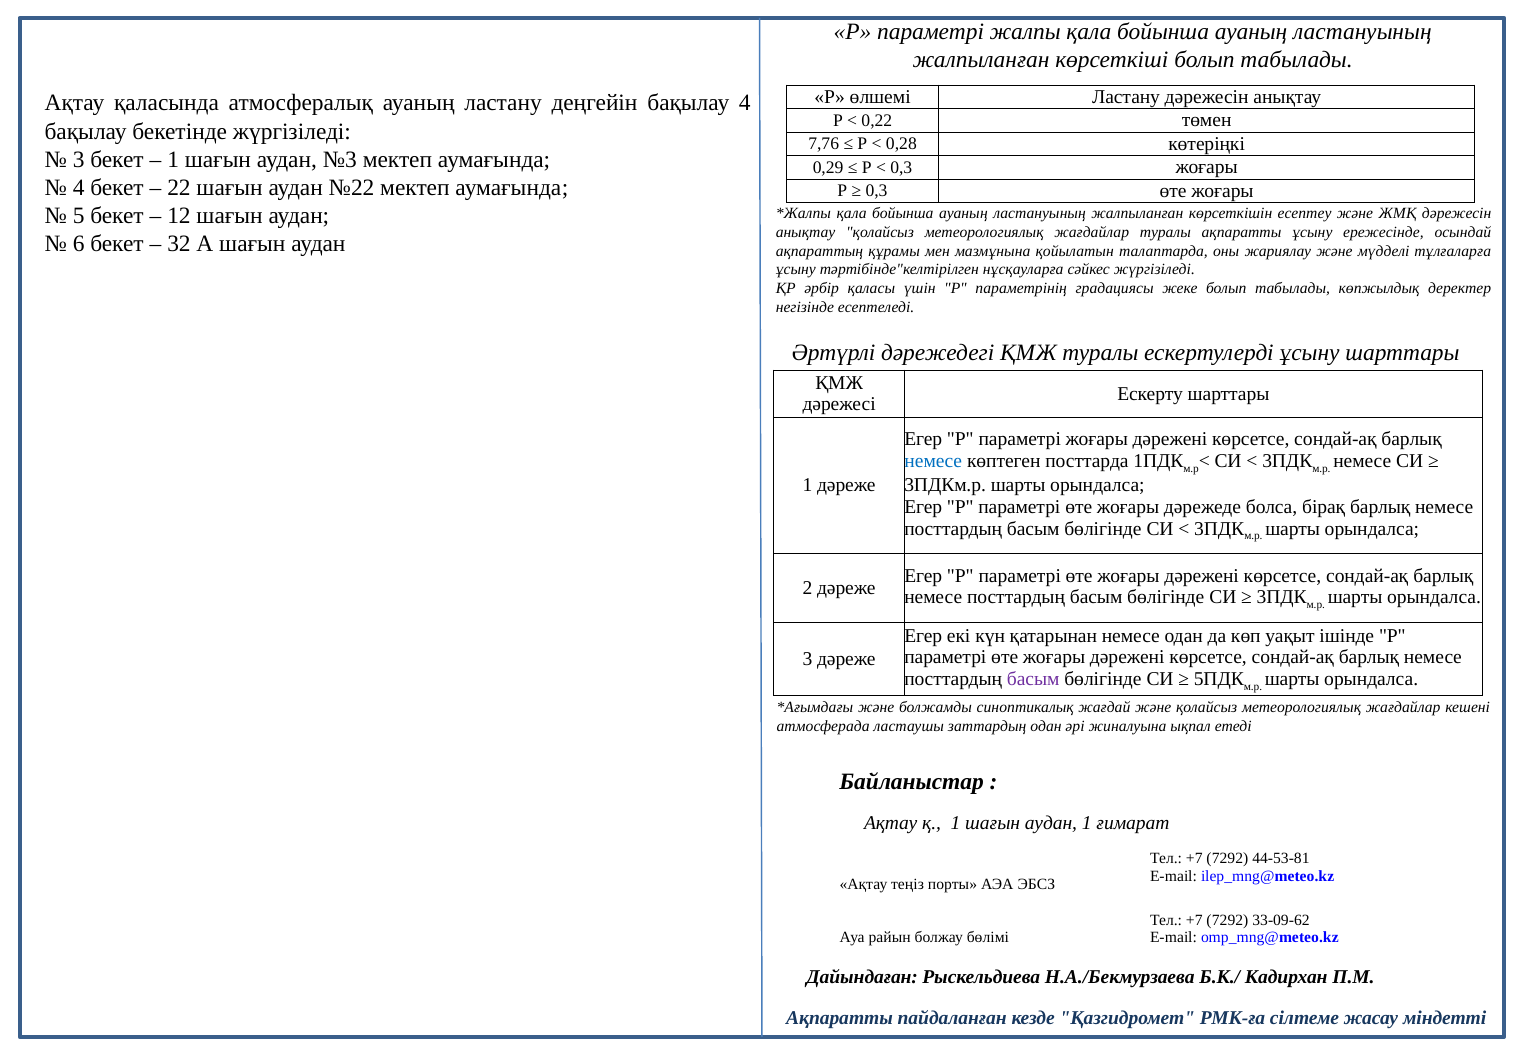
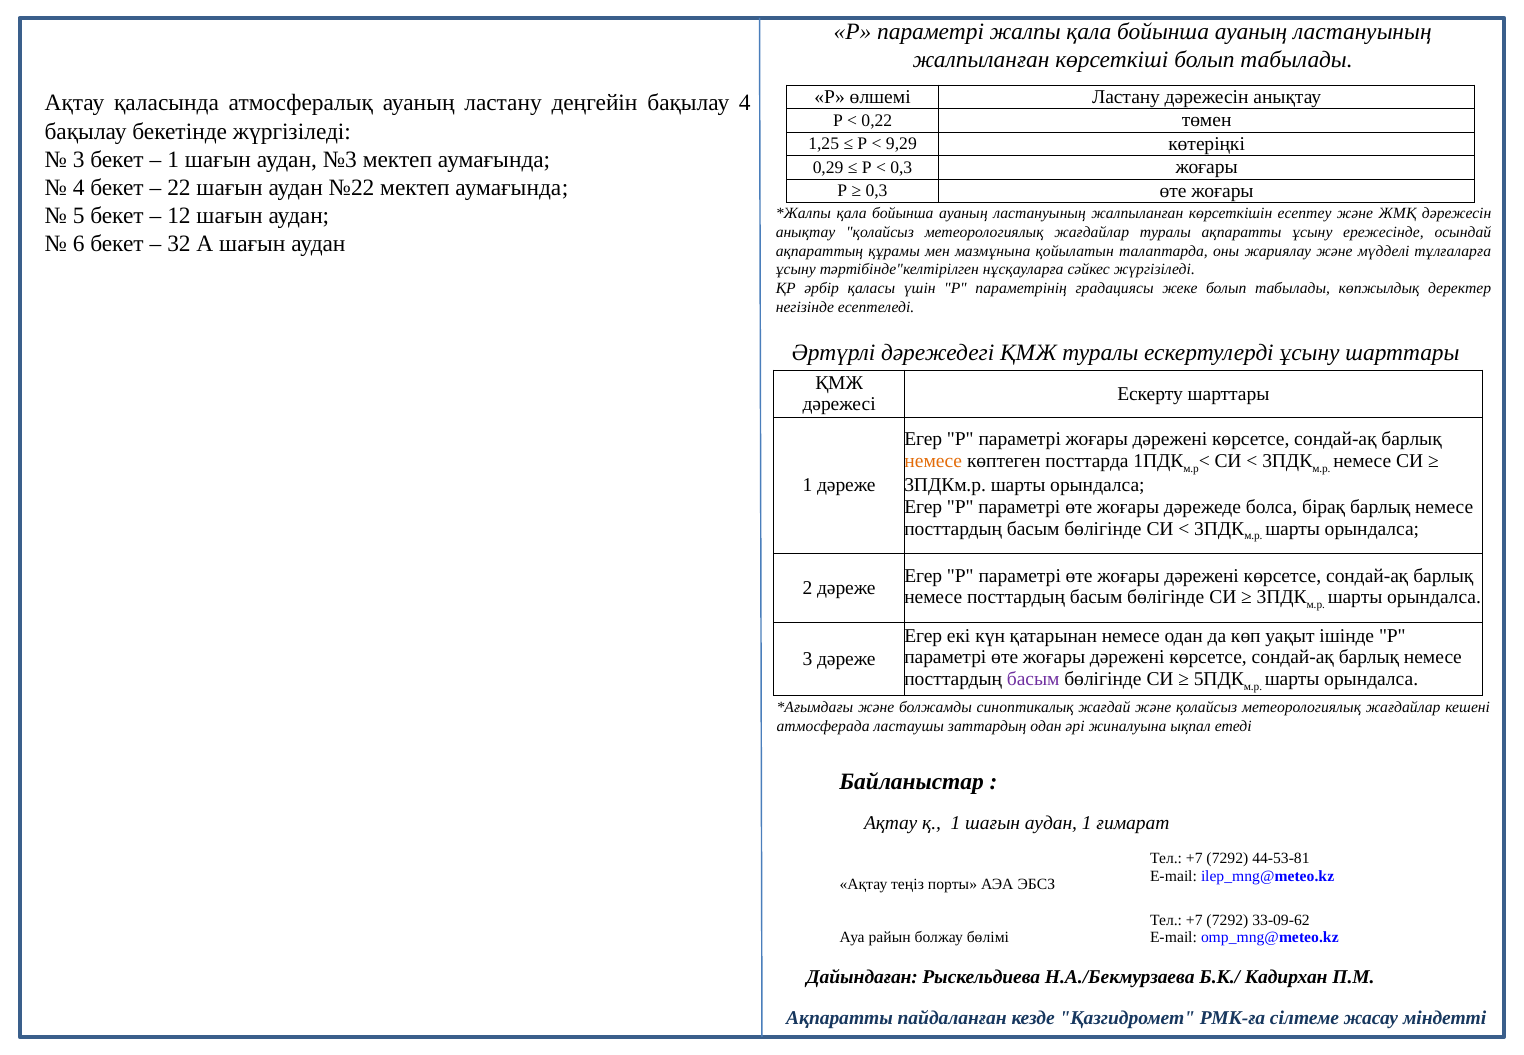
7,76: 7,76 -> 1,25 (824, 144)
0,28: 0,28 -> 9,29 (901, 144)
немесе colour: blue -> orange (933, 461)
